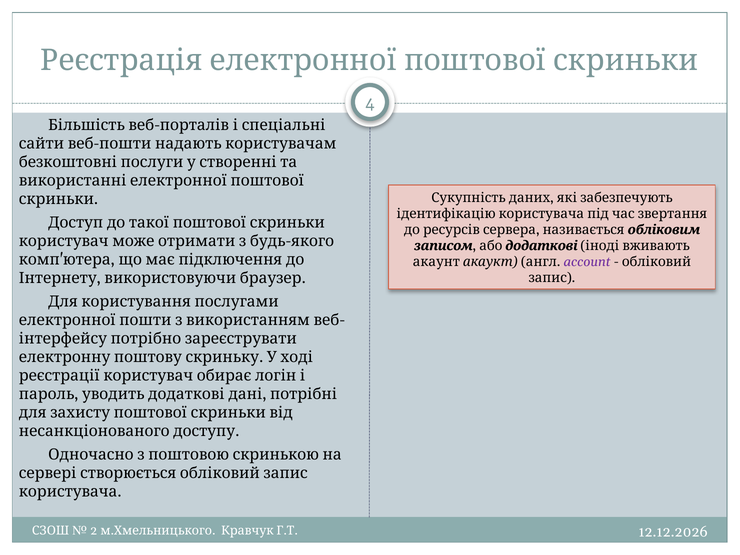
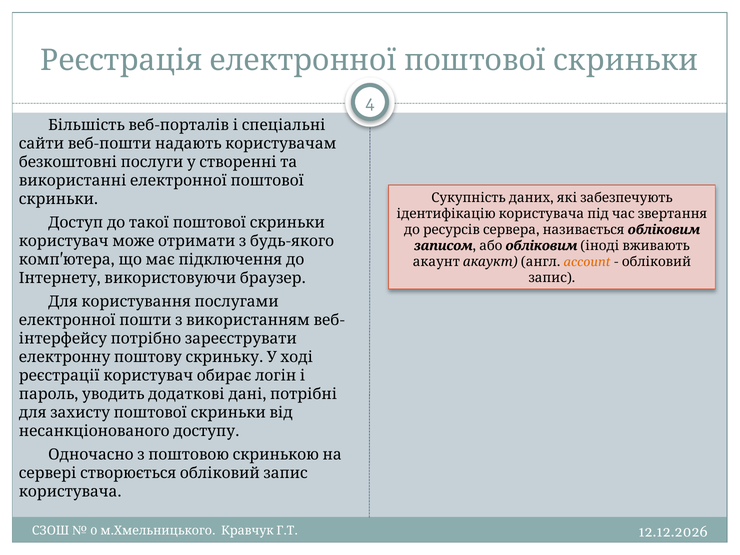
або додаткові: додаткові -> обліковим (541, 246)
account colour: purple -> orange (587, 262)
2: 2 -> 0 (94, 531)
